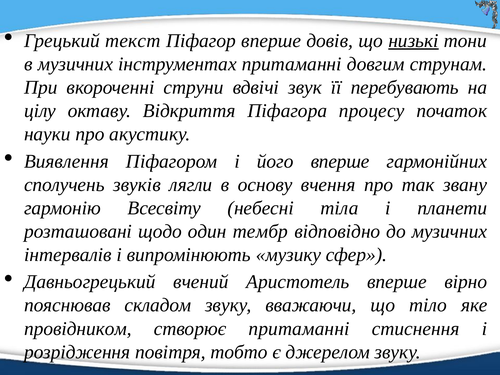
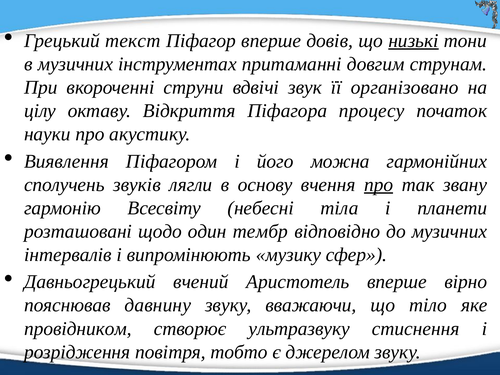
перебувають: перебувають -> організовано (405, 87)
його вперше: вперше -> можна (340, 161)
про underline: none -> present (379, 185)
складом: складом -> давнину (158, 305)
створює притаманні: притаманні -> ультразвуку (299, 329)
